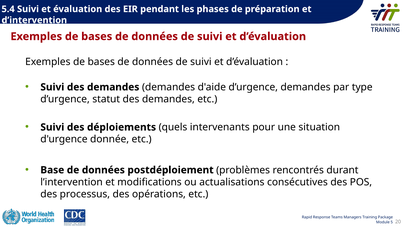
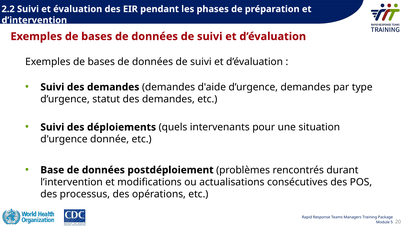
5.4: 5.4 -> 2.2 (8, 9)
